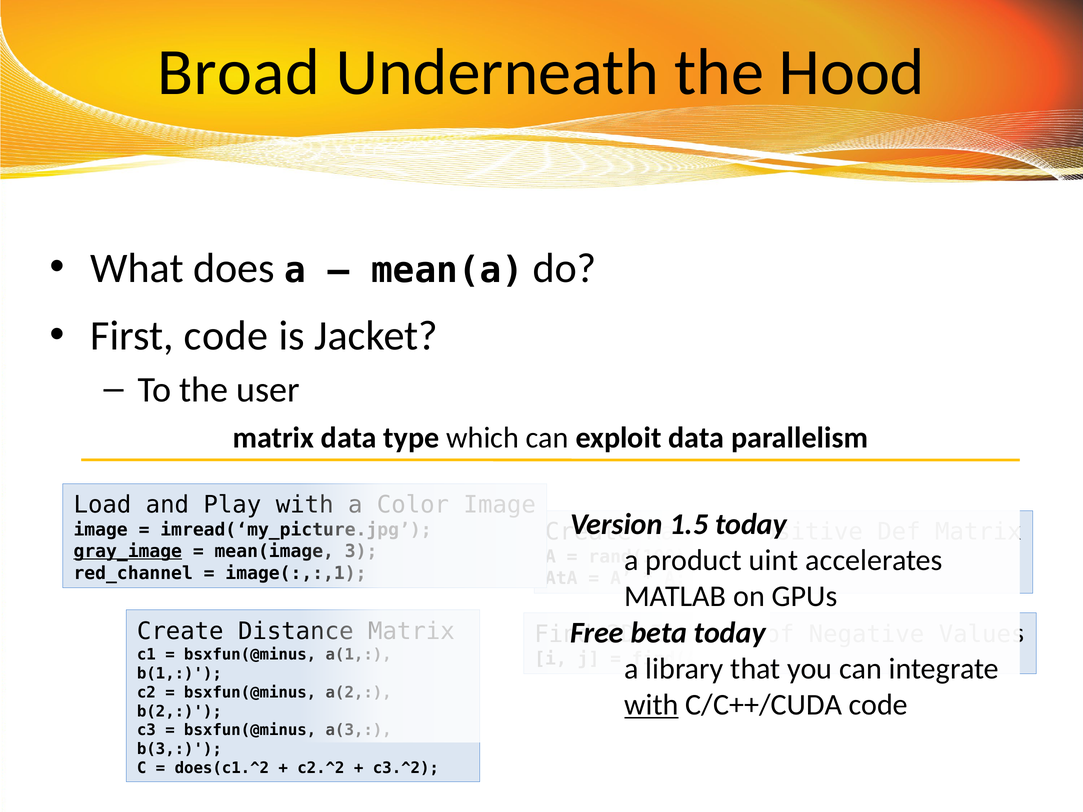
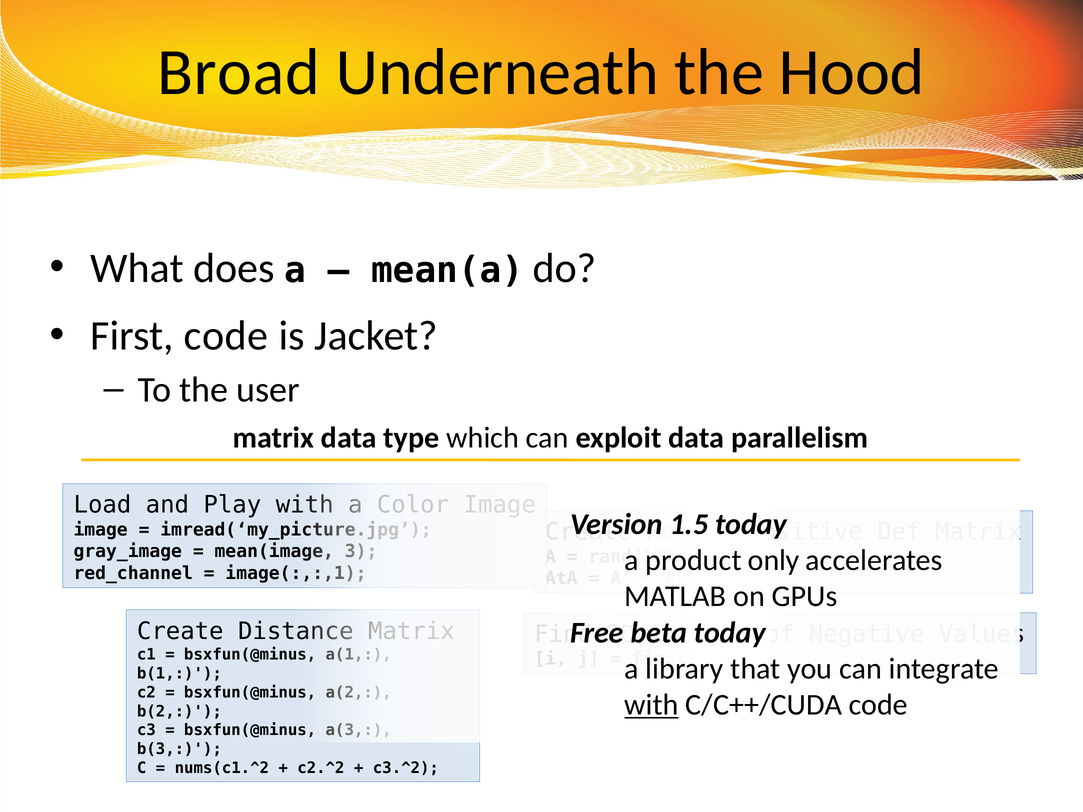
gray_image underline: present -> none (128, 552)
uint: uint -> only (774, 561)
does(c1.^2: does(c1.^2 -> nums(c1.^2 (222, 768)
